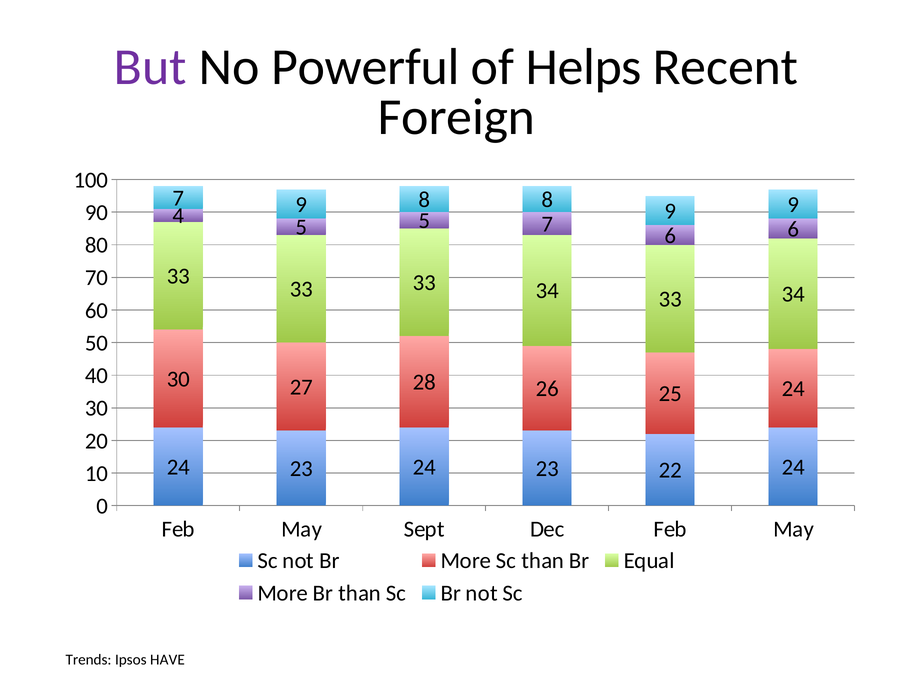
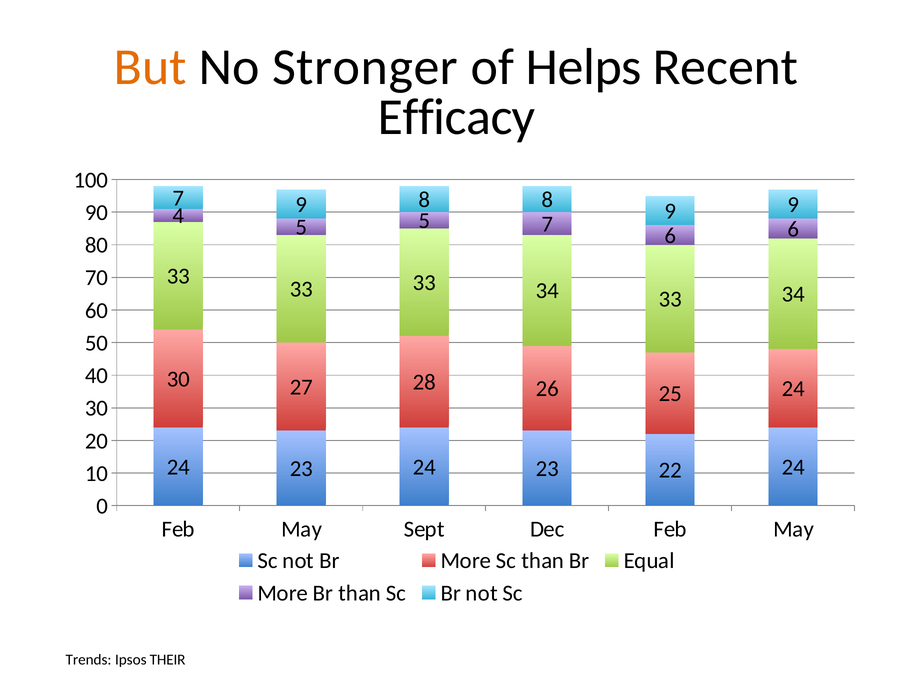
But colour: purple -> orange (150, 67)
Powerful: Powerful -> Stronger (365, 67)
Foreign: Foreign -> Efficacy (457, 117)
HAVE: HAVE -> THEIR (168, 661)
